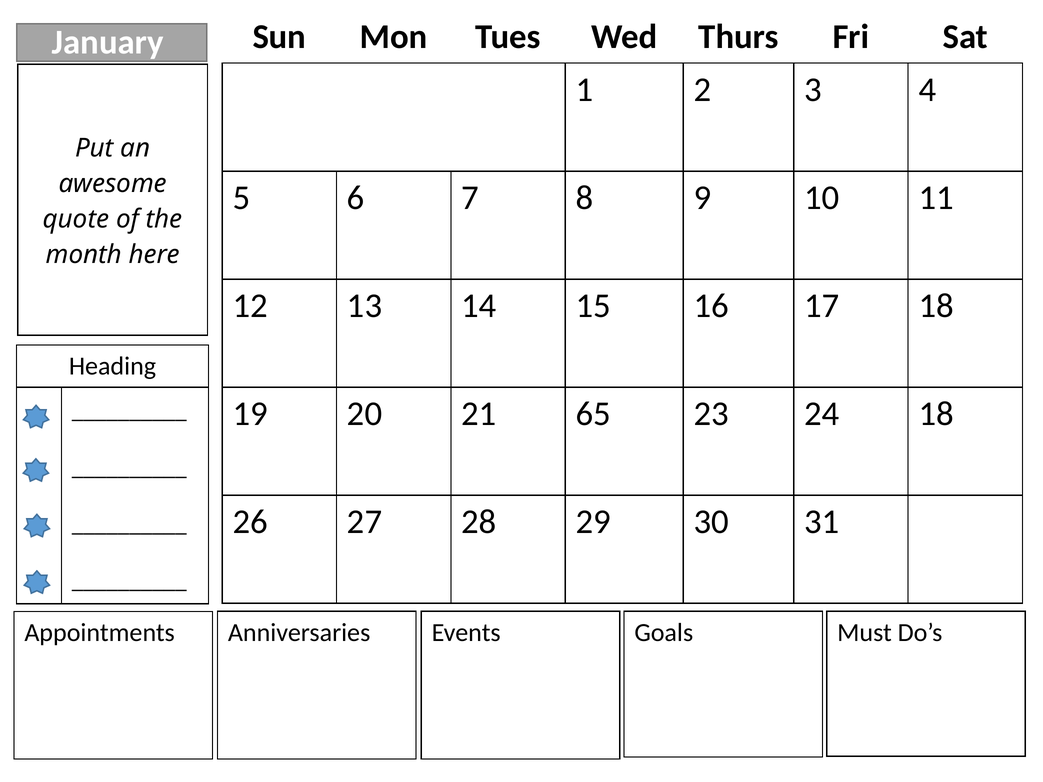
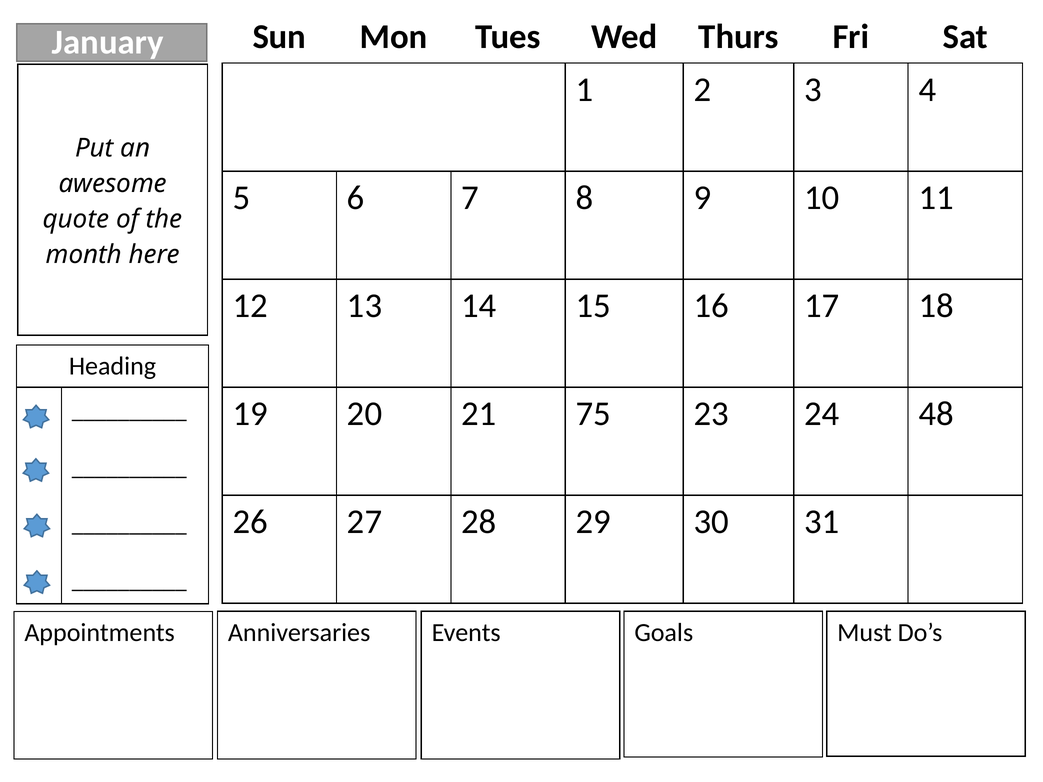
65: 65 -> 75 (593, 414)
24 18: 18 -> 48 (936, 414)
